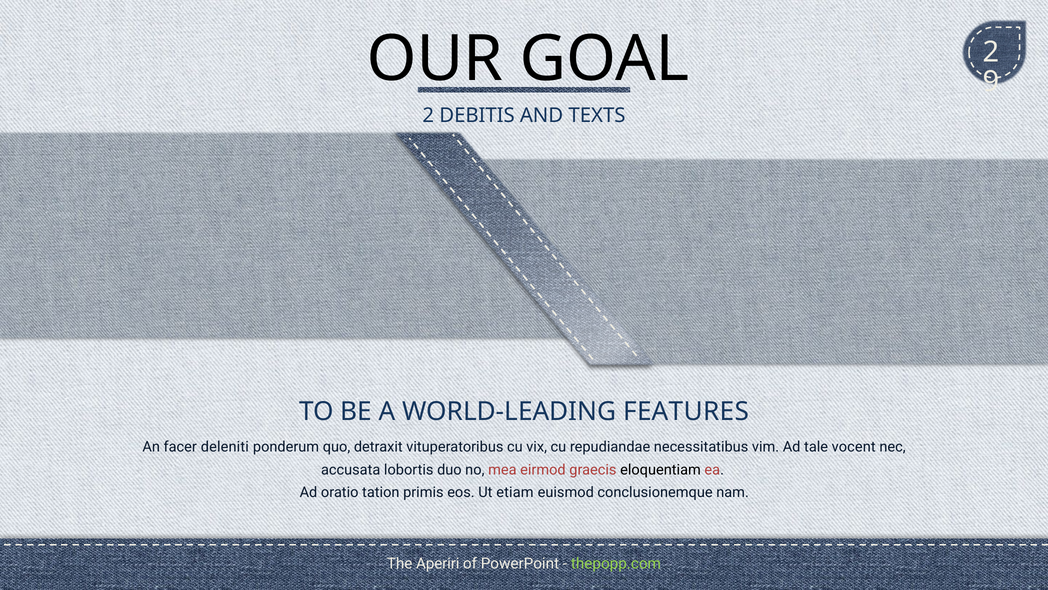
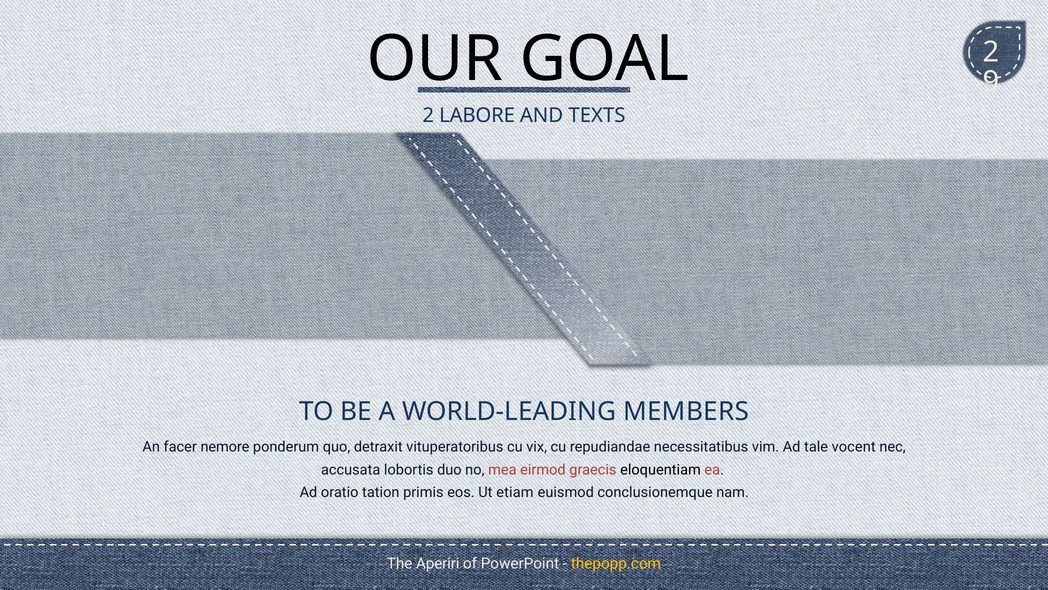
DEBITIS: DEBITIS -> LABORE (477, 115)
FEATURES: FEATURES -> MEMBERS (686, 411)
deleniti: deleniti -> nemore (225, 447)
thepopp.com colour: light green -> yellow (616, 563)
